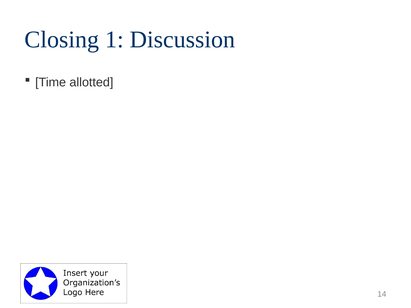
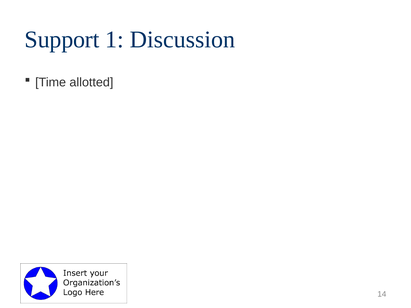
Closing: Closing -> Support (62, 40)
